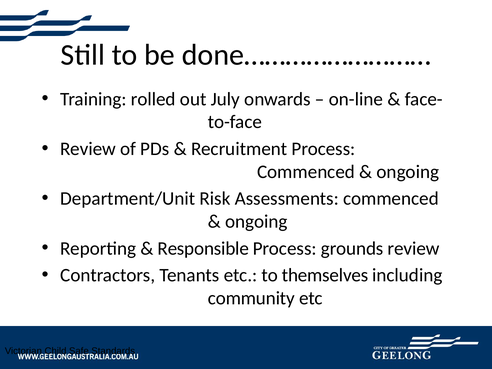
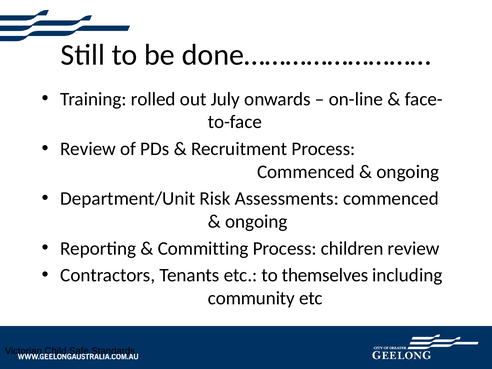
Responsible: Responsible -> Committing (203, 248)
grounds: grounds -> children (352, 248)
